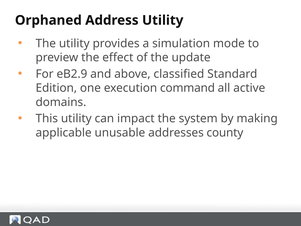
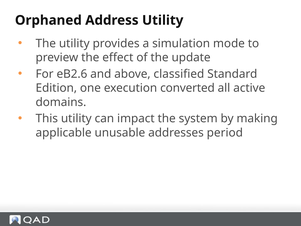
eB2.9: eB2.9 -> eB2.6 (72, 74)
command: command -> converted (187, 88)
county: county -> period (225, 132)
